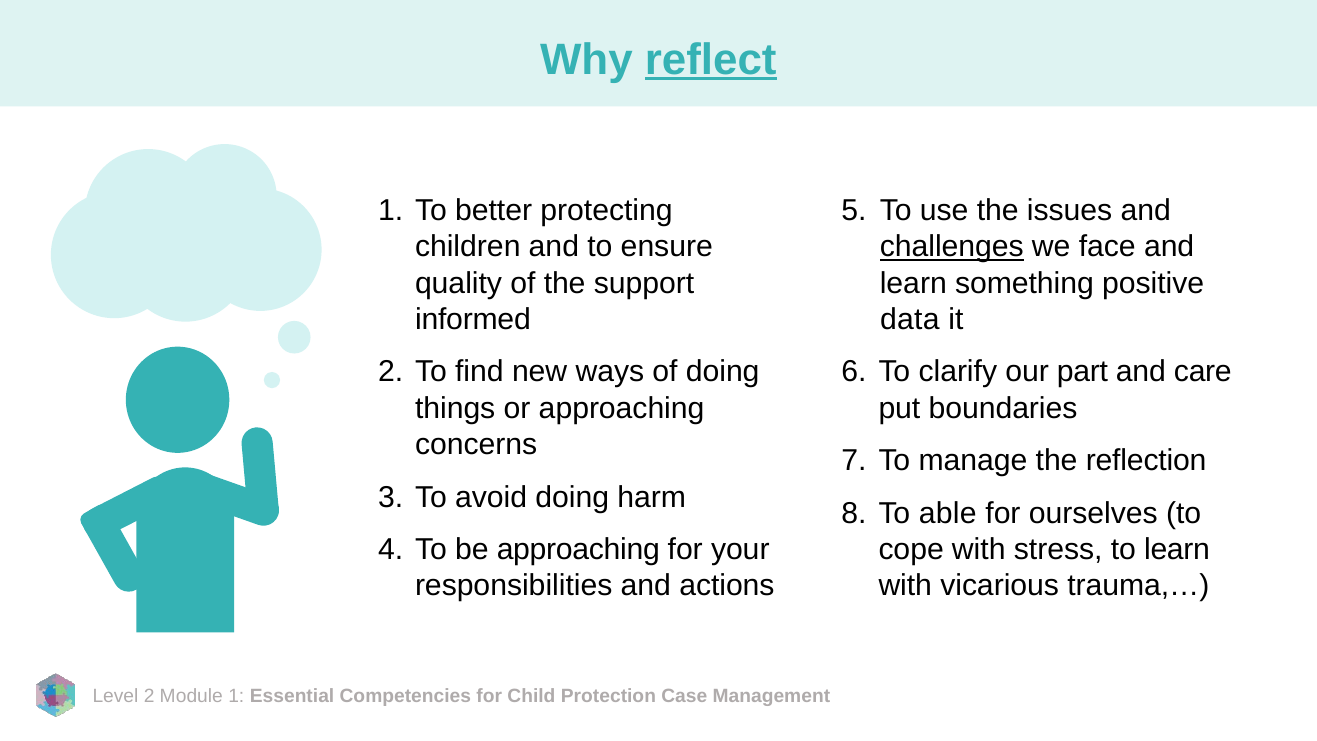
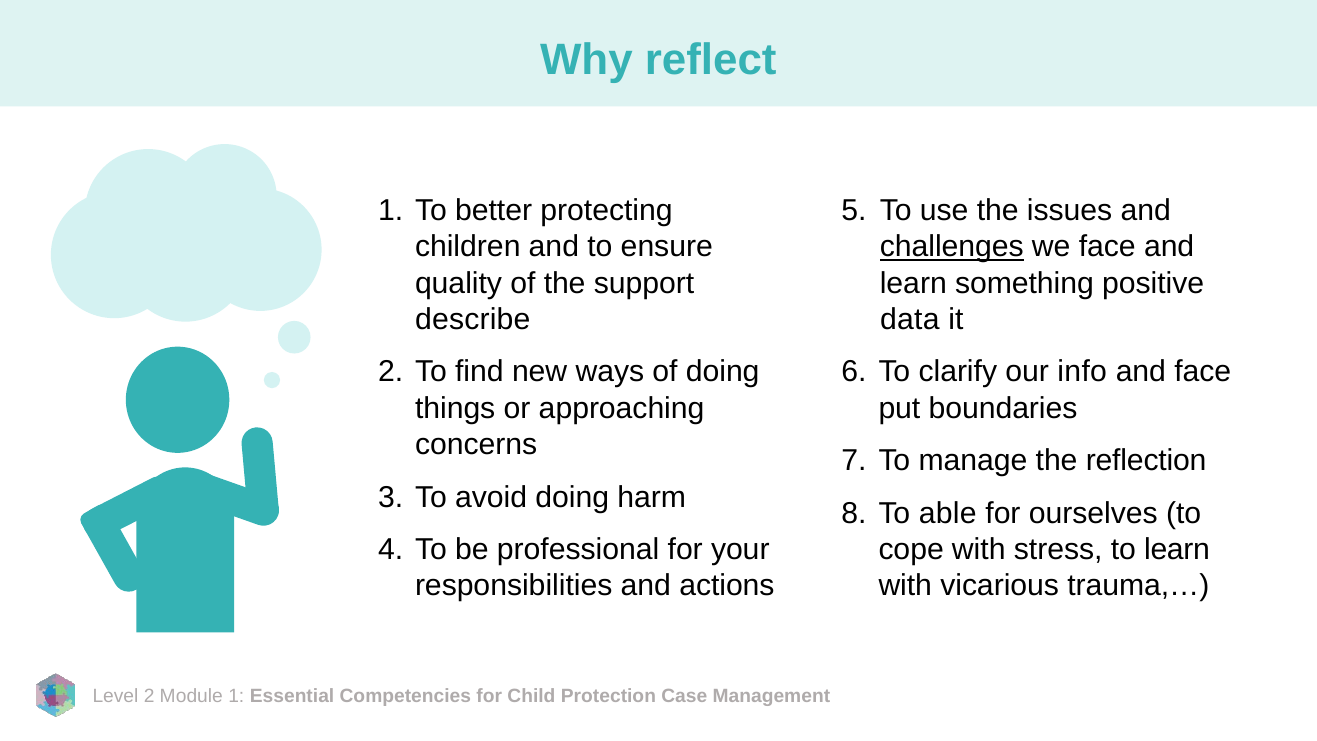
reflect underline: present -> none (711, 60)
informed: informed -> describe (473, 319)
part: part -> info (1082, 372)
and care: care -> face (1203, 372)
be approaching: approaching -> professional (578, 550)
